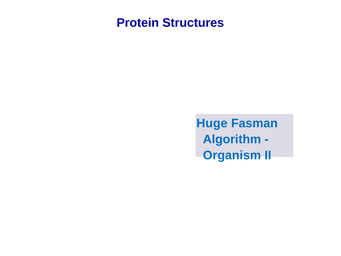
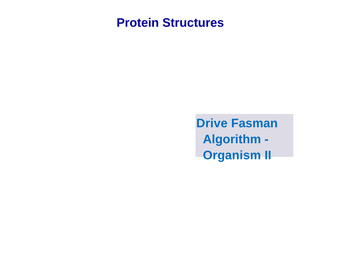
Huge: Huge -> Drive (212, 123)
